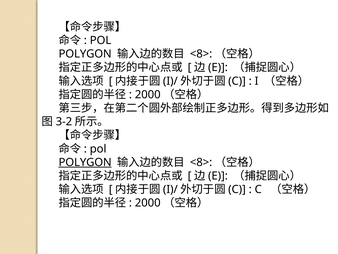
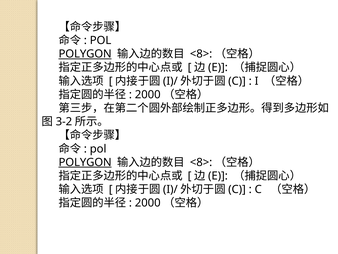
POLYGON underline: none -> present (85, 54)
